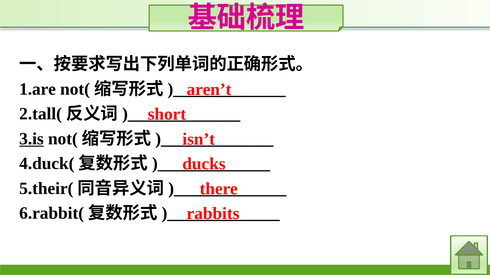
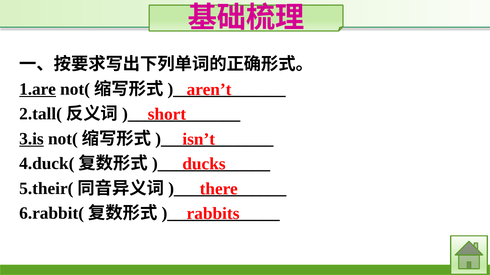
1.are underline: none -> present (38, 89)
